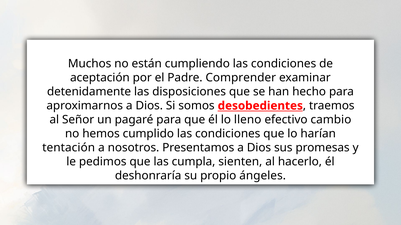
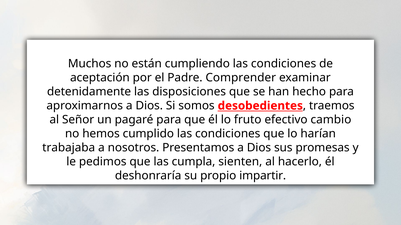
lleno: lleno -> fruto (248, 120)
tentación: tentación -> trabajaba (69, 148)
ángeles: ángeles -> impartir (263, 176)
